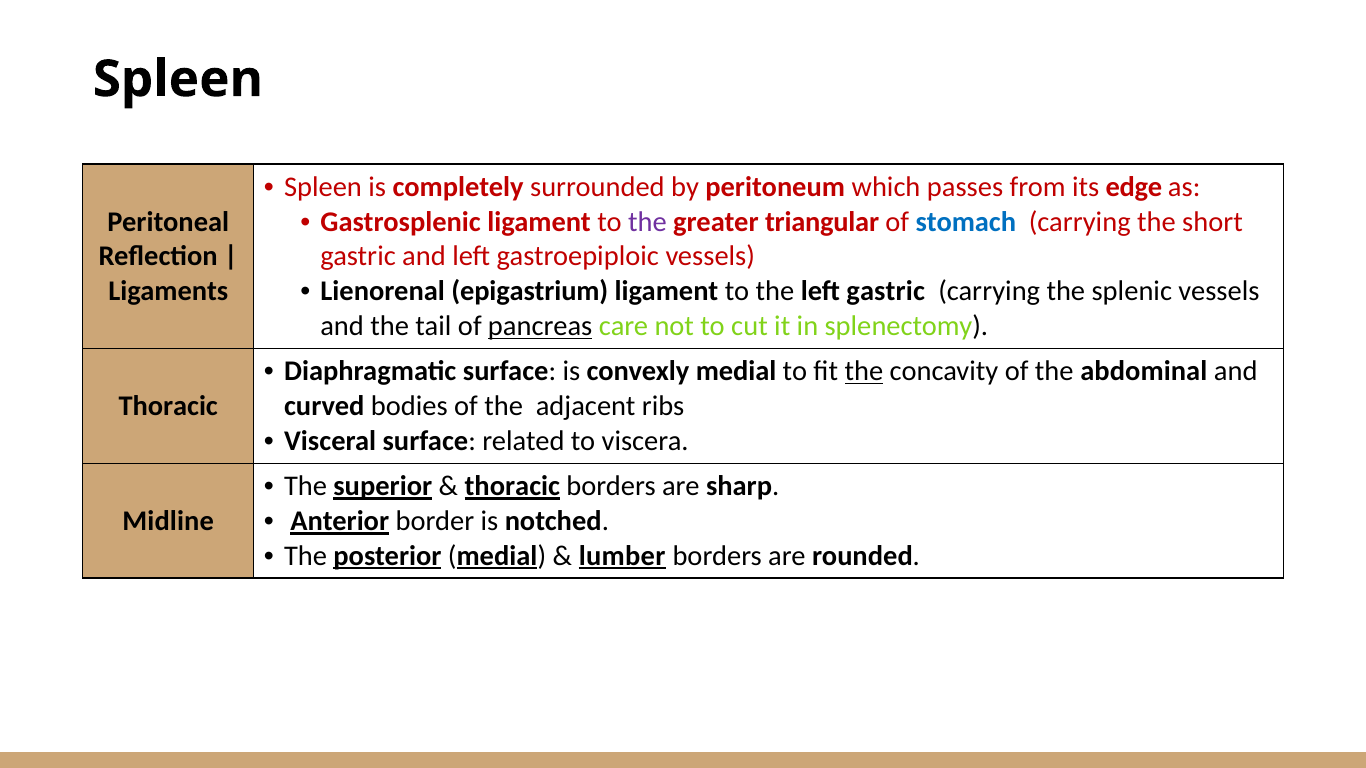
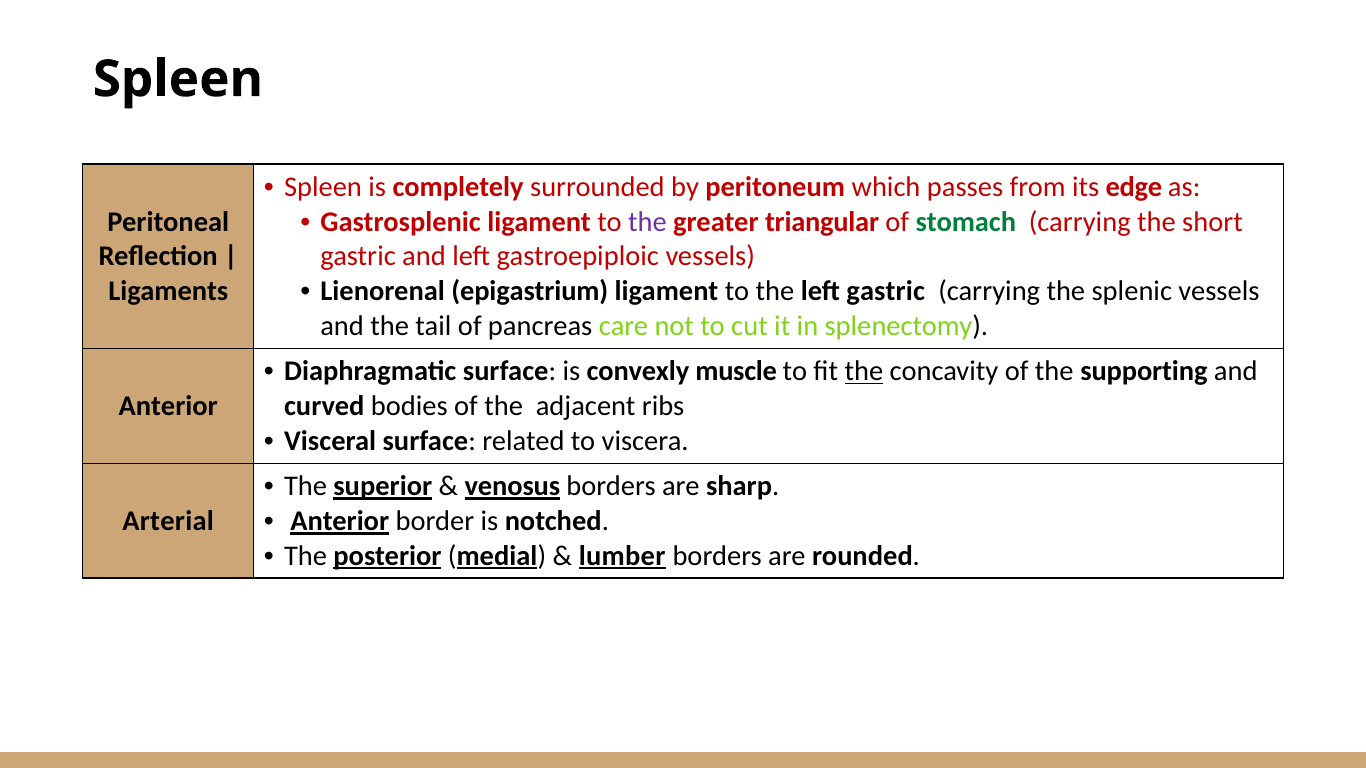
stomach colour: blue -> green (966, 222)
pancreas underline: present -> none (540, 326)
convexly medial: medial -> muscle (736, 372)
abdominal: abdominal -> supporting (1144, 372)
Thoracic: Thoracic -> Anterior (168, 406)
thoracic: thoracic -> venosus (512, 486)
Midline: Midline -> Arterial (168, 521)
